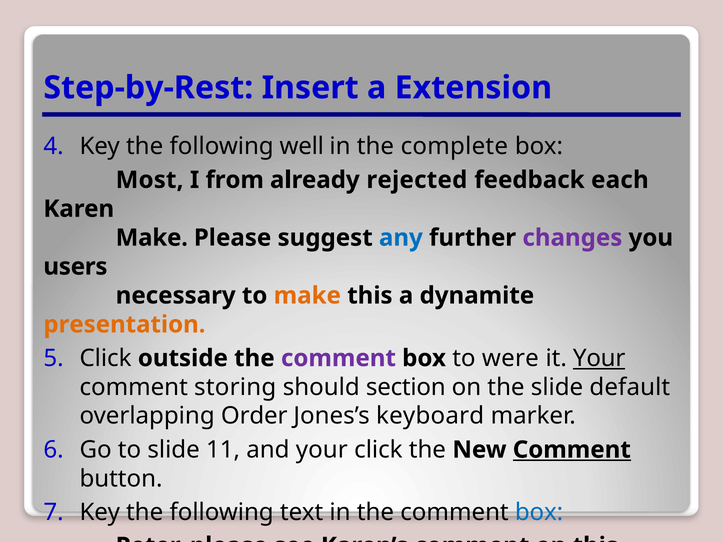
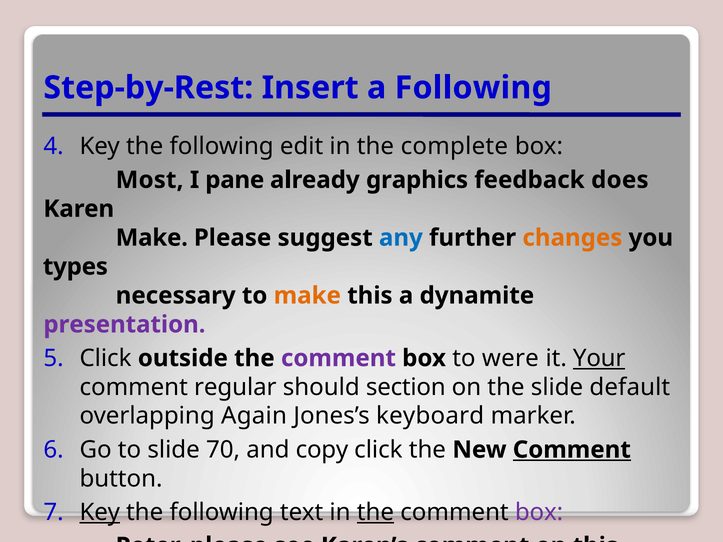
a Extension: Extension -> Following (473, 88)
well: well -> edit (302, 146)
from: from -> pane (235, 180)
rejected: rejected -> graphics (417, 180)
each: each -> does (620, 180)
changes colour: purple -> orange (572, 238)
users: users -> types (75, 267)
presentation colour: orange -> purple (124, 325)
storing: storing -> regular (235, 387)
Order: Order -> Again (254, 416)
11: 11 -> 70 (223, 450)
and your: your -> copy (322, 450)
Key underline: none -> present (100, 513)
the underline: none -> present (375, 513)
box colour: blue -> purple (539, 513)
